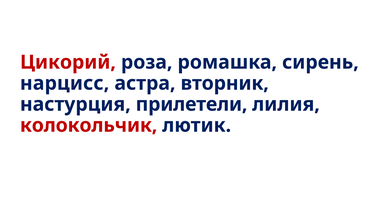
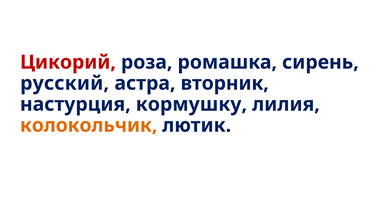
нарцисс: нарцисс -> русский (65, 83)
прилетели: прилетели -> кормушку (191, 104)
колокольчик colour: red -> orange (89, 125)
